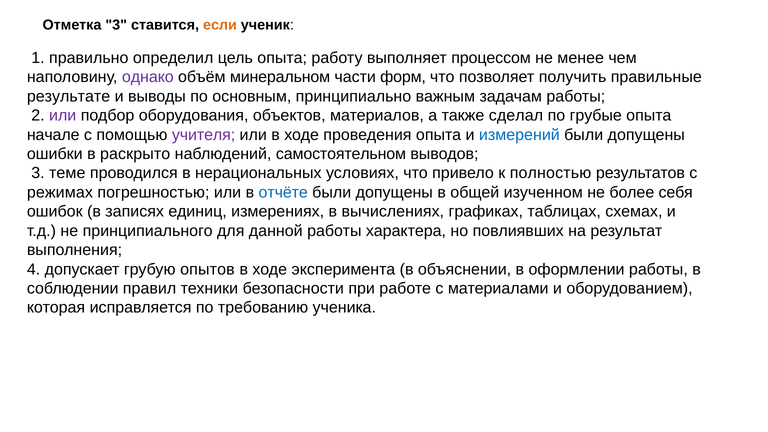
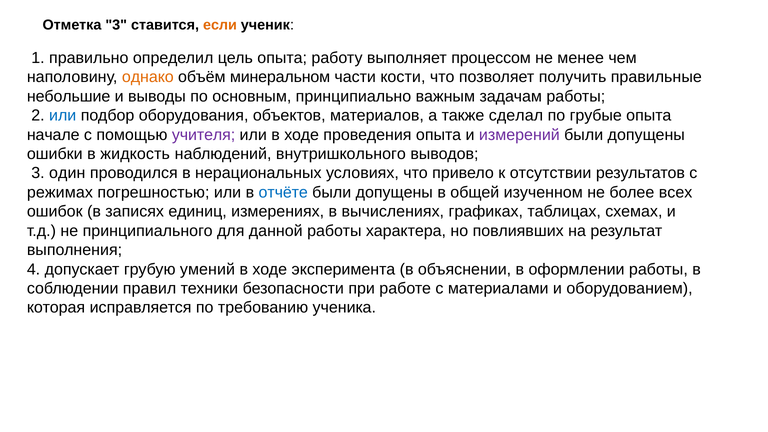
однако colour: purple -> orange (148, 77)
форм: форм -> кости (403, 77)
результате: результате -> небольшие (69, 96)
или colour: purple -> blue (63, 116)
измерений colour: blue -> purple (519, 135)
раскрыто: раскрыто -> жидкость (135, 154)
самостоятельном: самостоятельном -> внутришкольного (341, 154)
теме: теме -> один (67, 173)
полностью: полностью -> отсутствии (551, 173)
себя: себя -> всех (676, 192)
опытов: опытов -> умений (207, 269)
